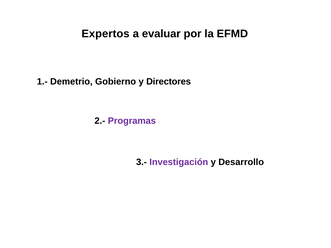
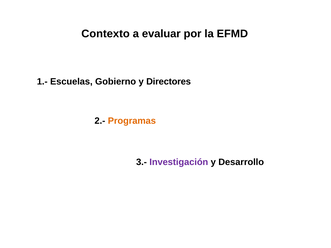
Expertos: Expertos -> Contexto (106, 34)
Demetrio: Demetrio -> Escuelas (71, 82)
Programas colour: purple -> orange (132, 121)
